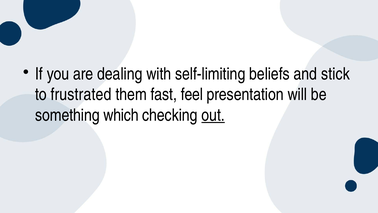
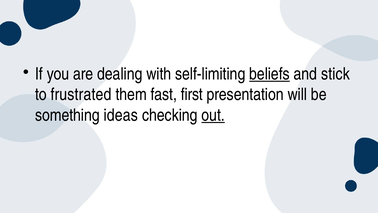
beliefs underline: none -> present (269, 74)
feel: feel -> first (192, 94)
which: which -> ideas (121, 115)
